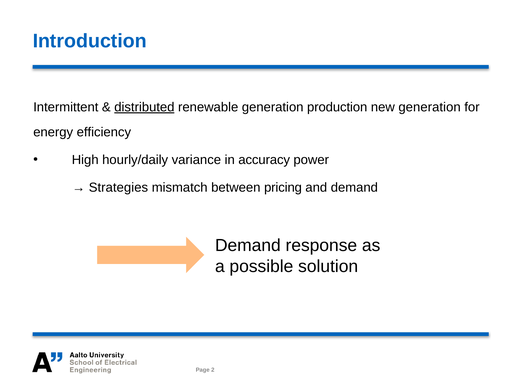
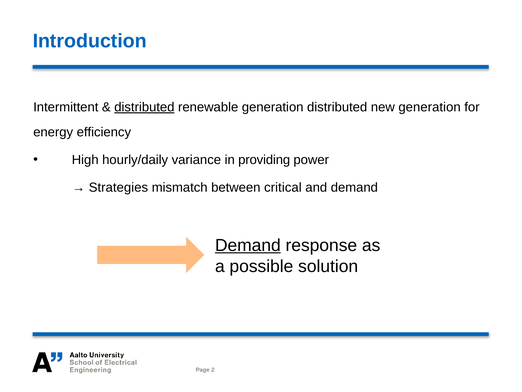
generation production: production -> distributed (337, 107)
accuracy: accuracy -> providing (264, 160)
pricing: pricing -> critical (283, 187)
Demand underline: none -> present (248, 245)
